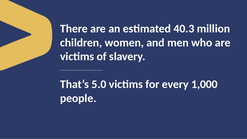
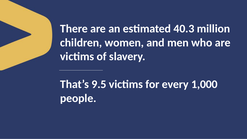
5.0: 5.0 -> 9.5 (99, 84)
